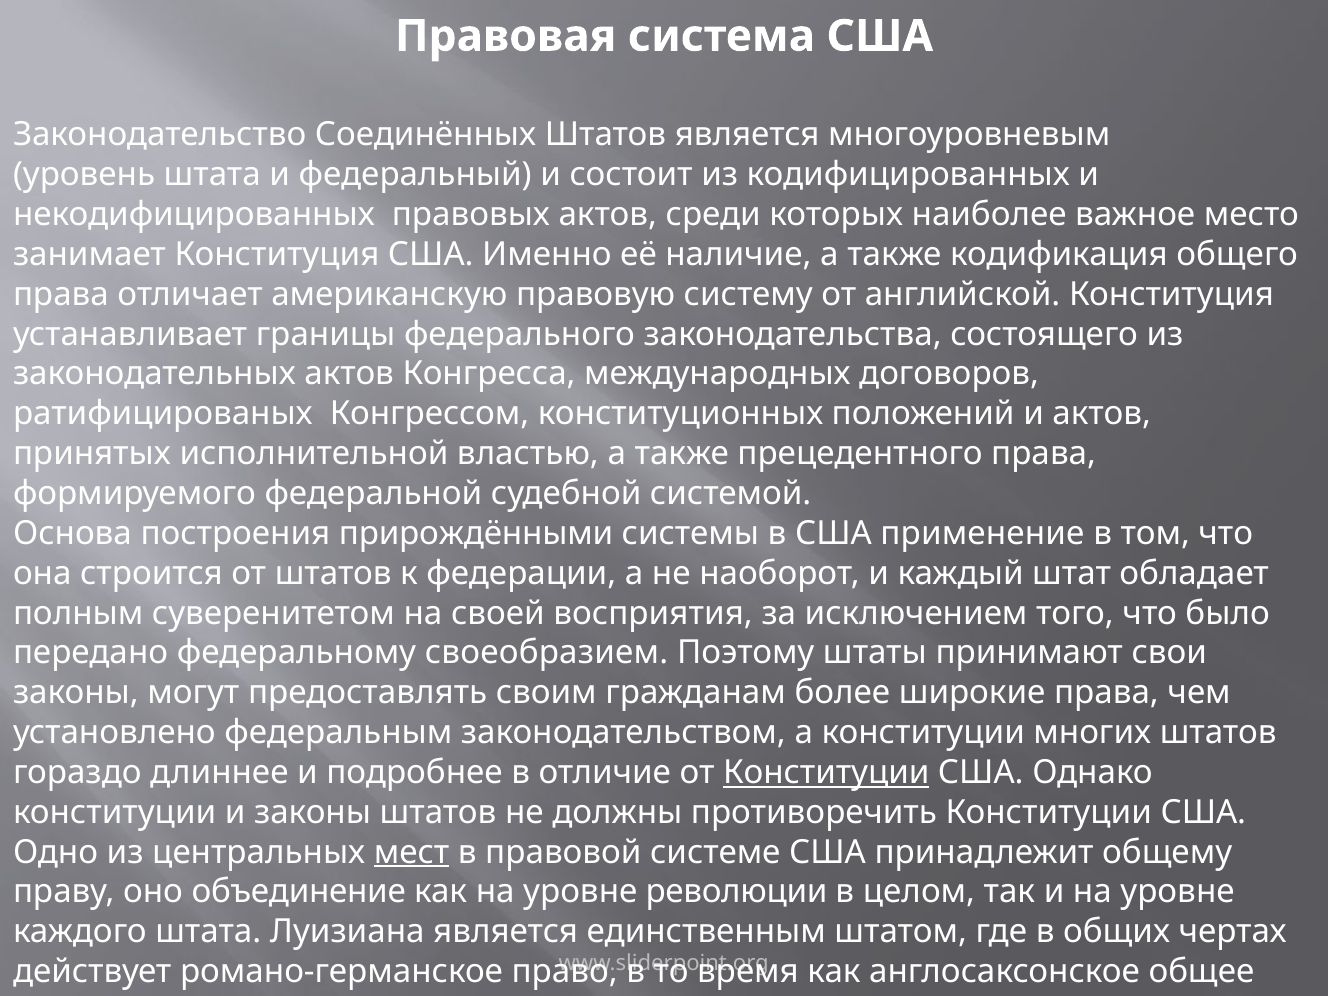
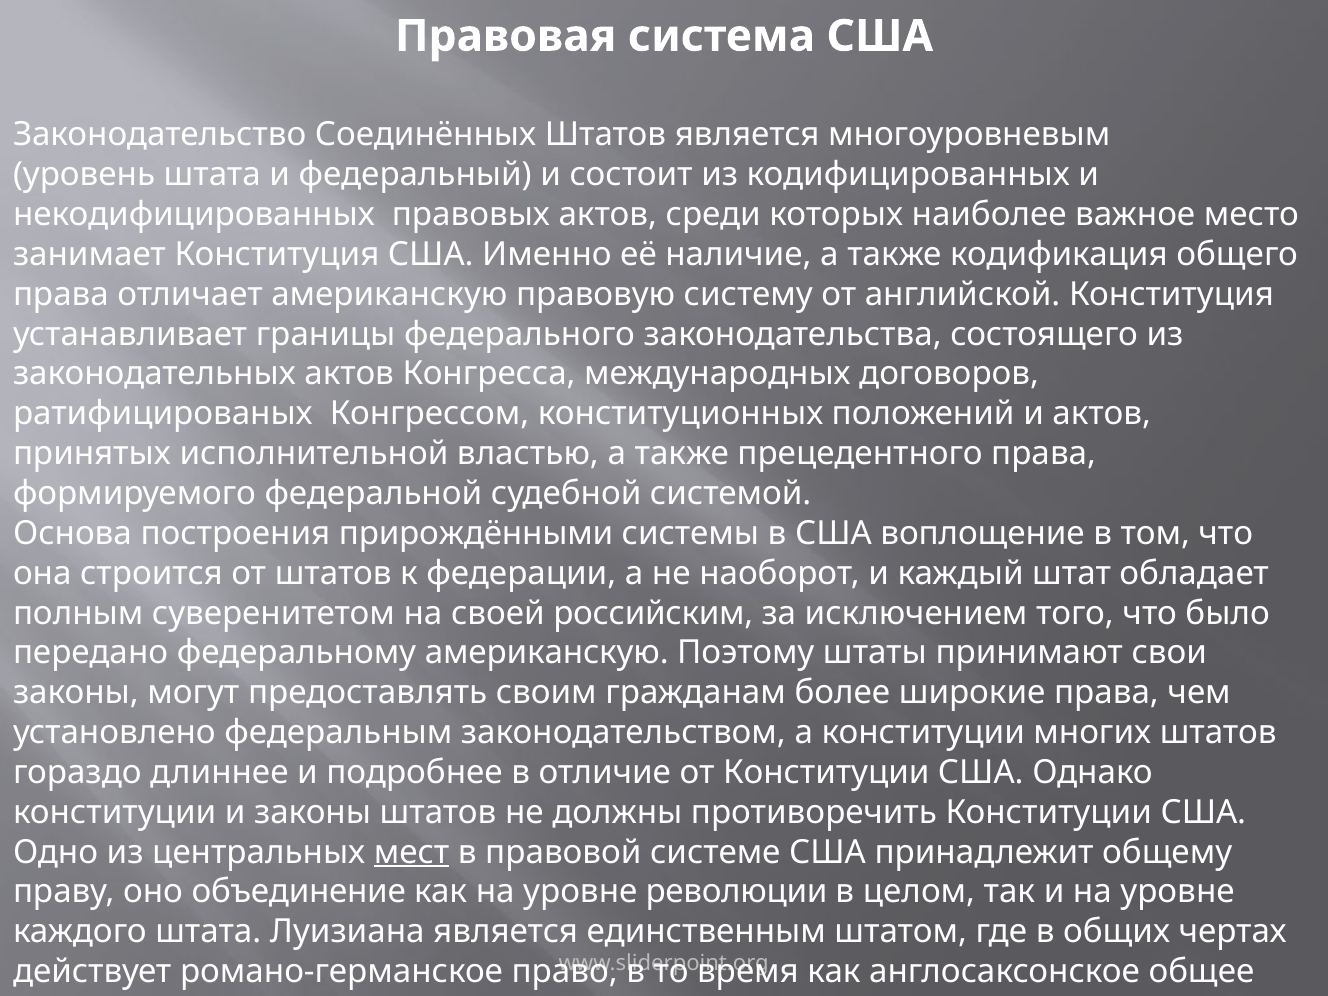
применение: применение -> воплощение (983, 533)
восприятия: восприятия -> российским (653, 613)
федеральному своеобразием: своеобразием -> американскую (547, 653)
Конституции underline: present -> none (826, 772)
